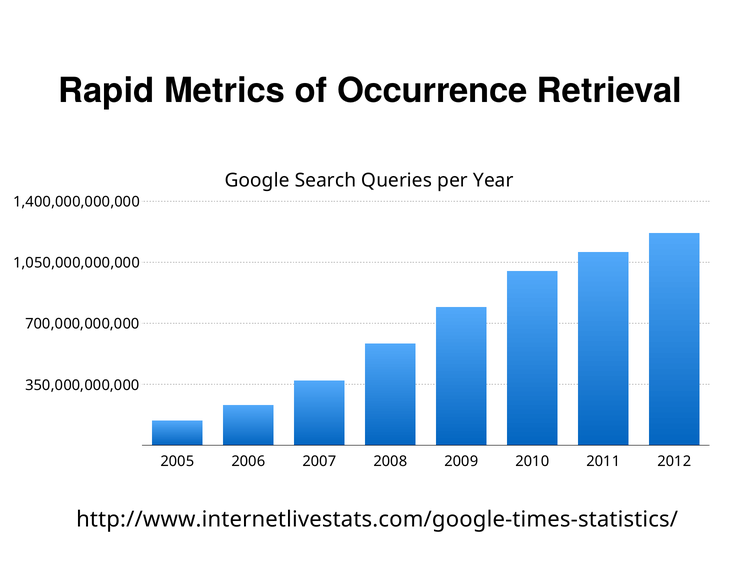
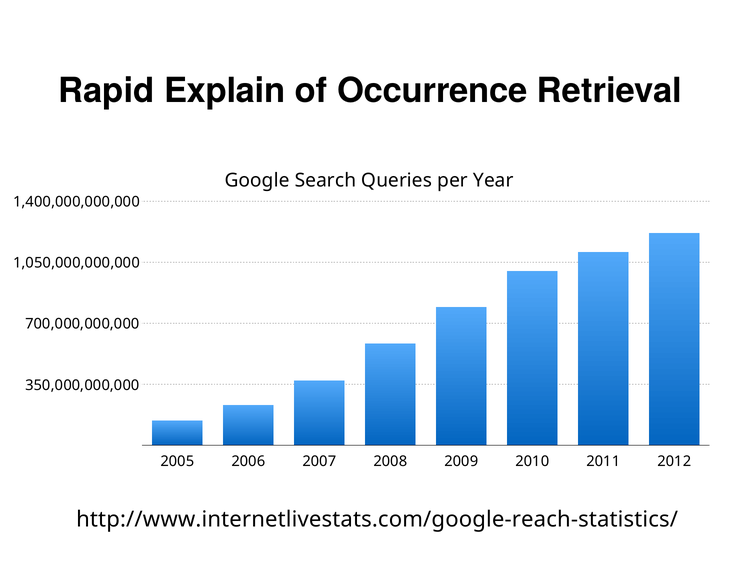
Metrics: Metrics -> Explain (225, 91)
http://www.internetlivestats.com/google-times-statistics/: http://www.internetlivestats.com/google-times-statistics/ -> http://www.internetlivestats.com/google-reach-statistics/ (377, 520)
